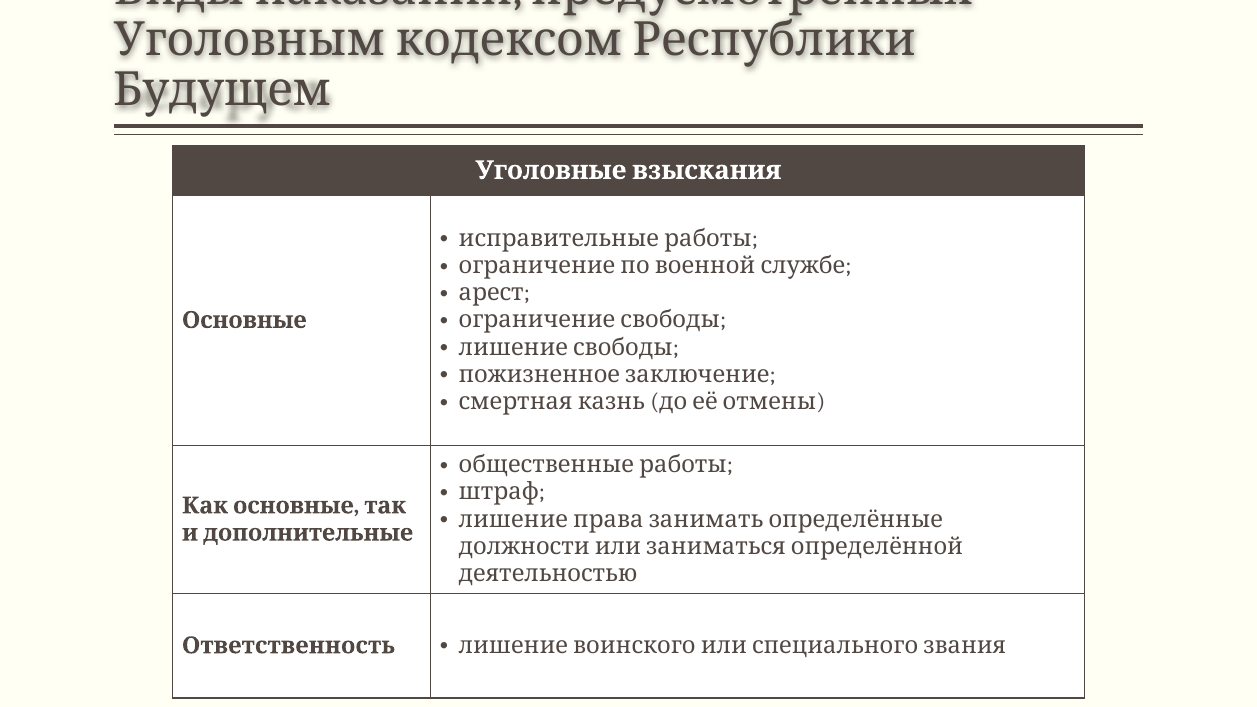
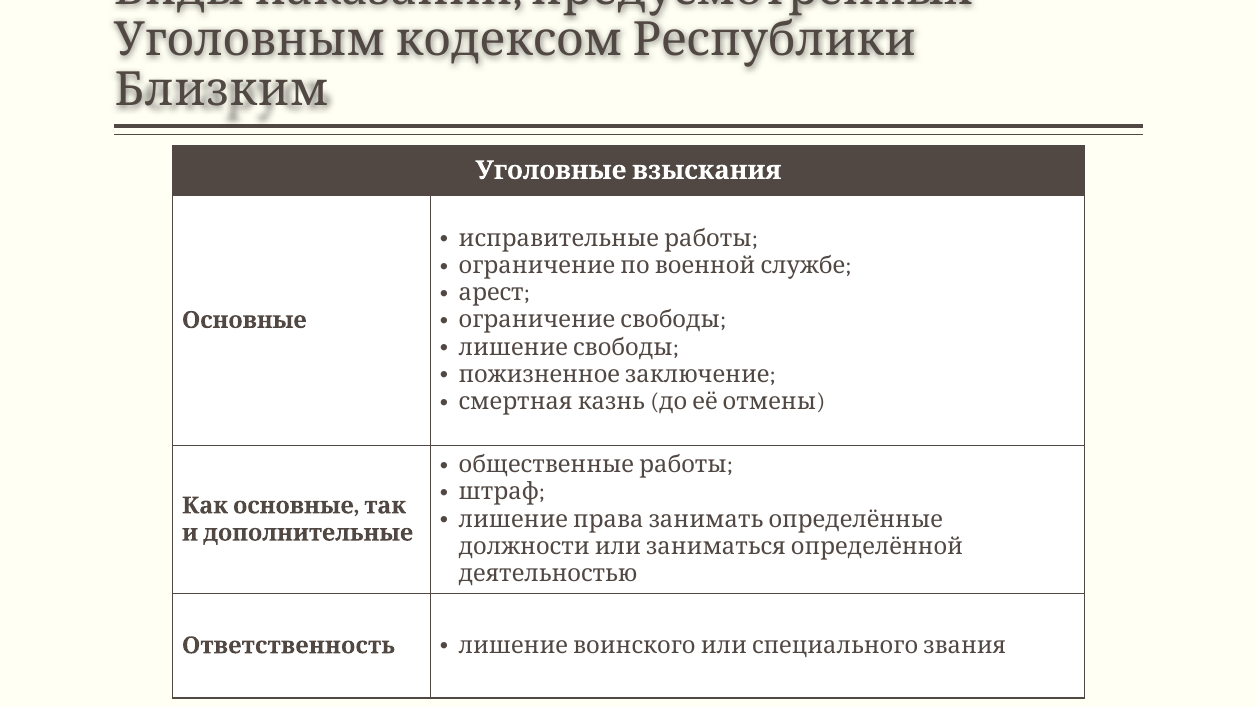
Будущем: Будущем -> Близким (222, 90)
